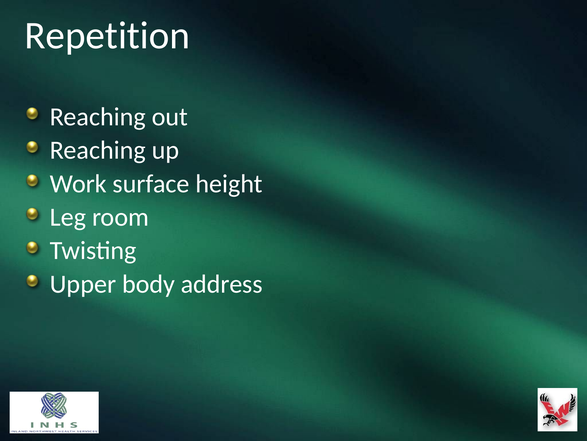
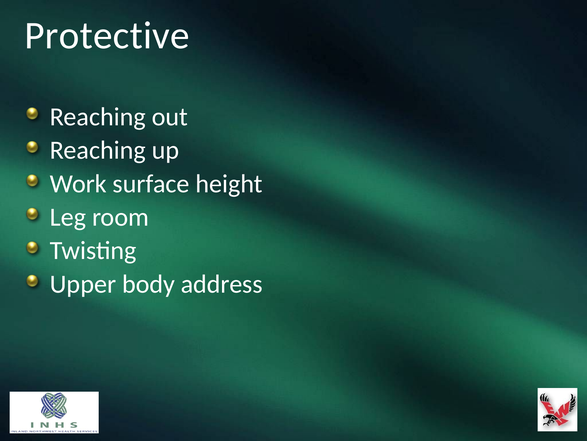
Repetition: Repetition -> Protective (107, 36)
